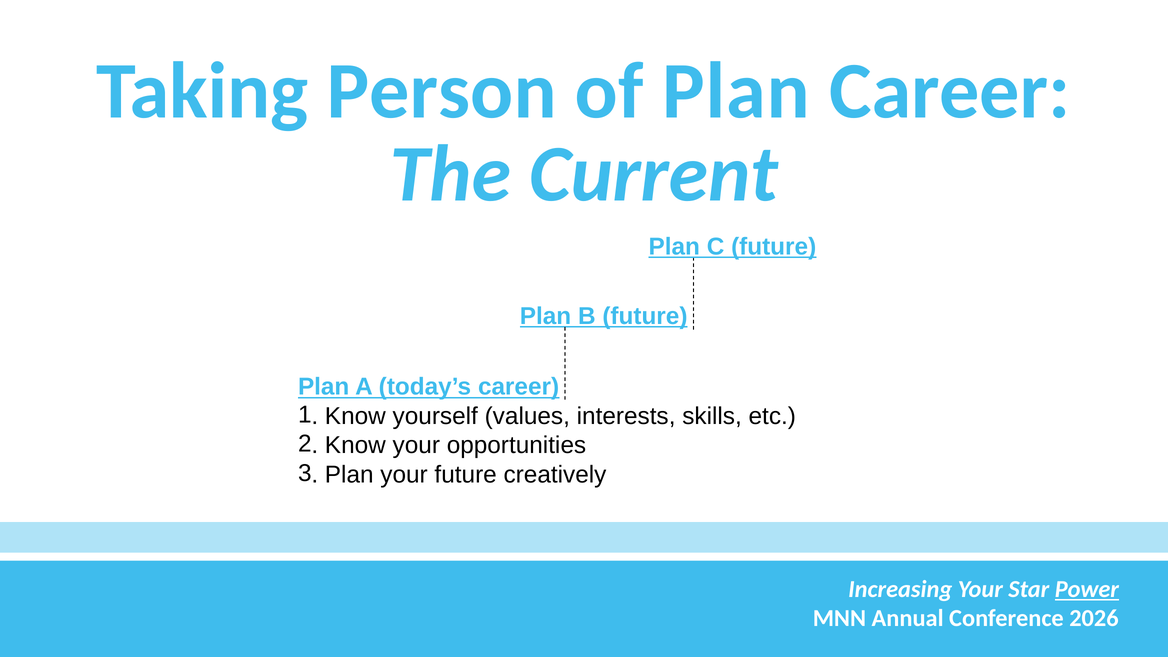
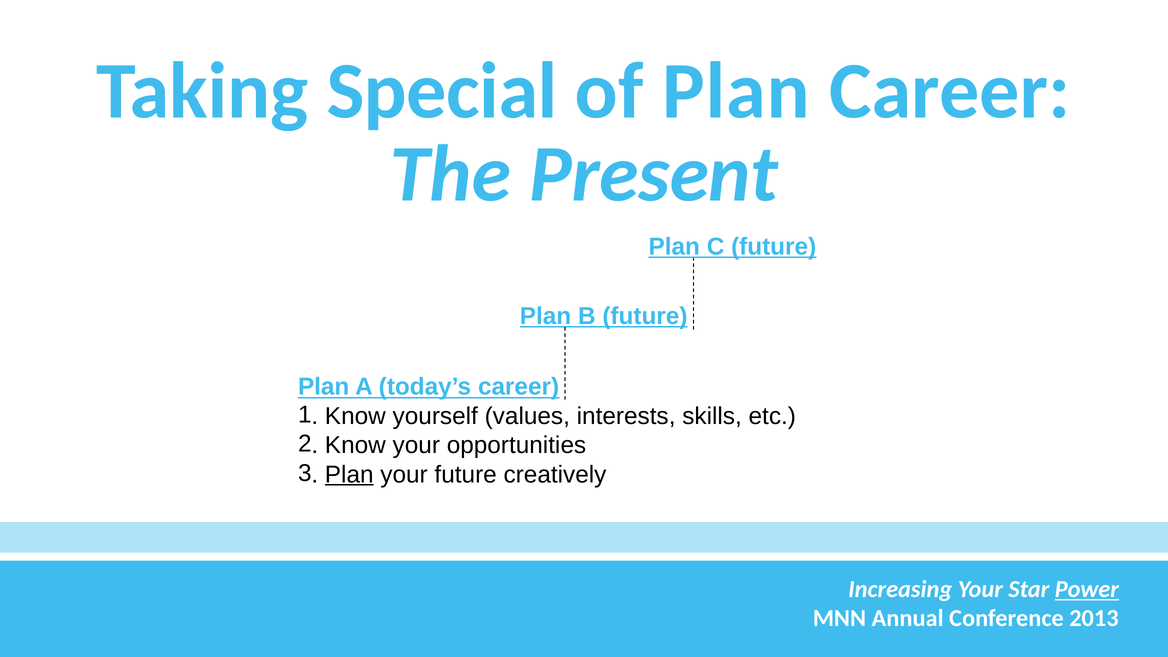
Person: Person -> Special (442, 91)
Current: Current -> Present (654, 174)
Plan underline: none -> present (349, 474)
2026: 2026 -> 2013 (1094, 618)
